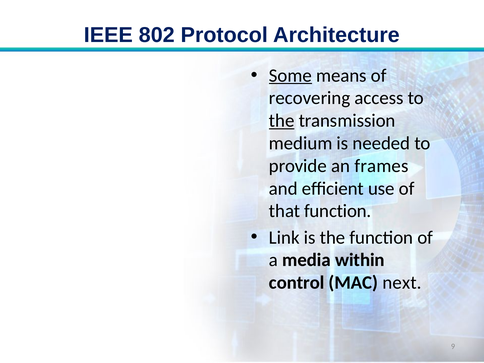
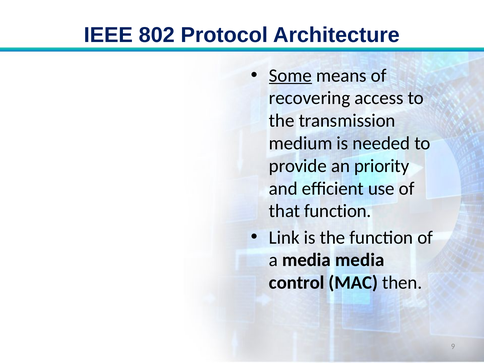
the underline: present -> none (282, 121)
frames: frames -> priority (382, 166)
media within: within -> media (360, 260)
next: next -> then (402, 283)
